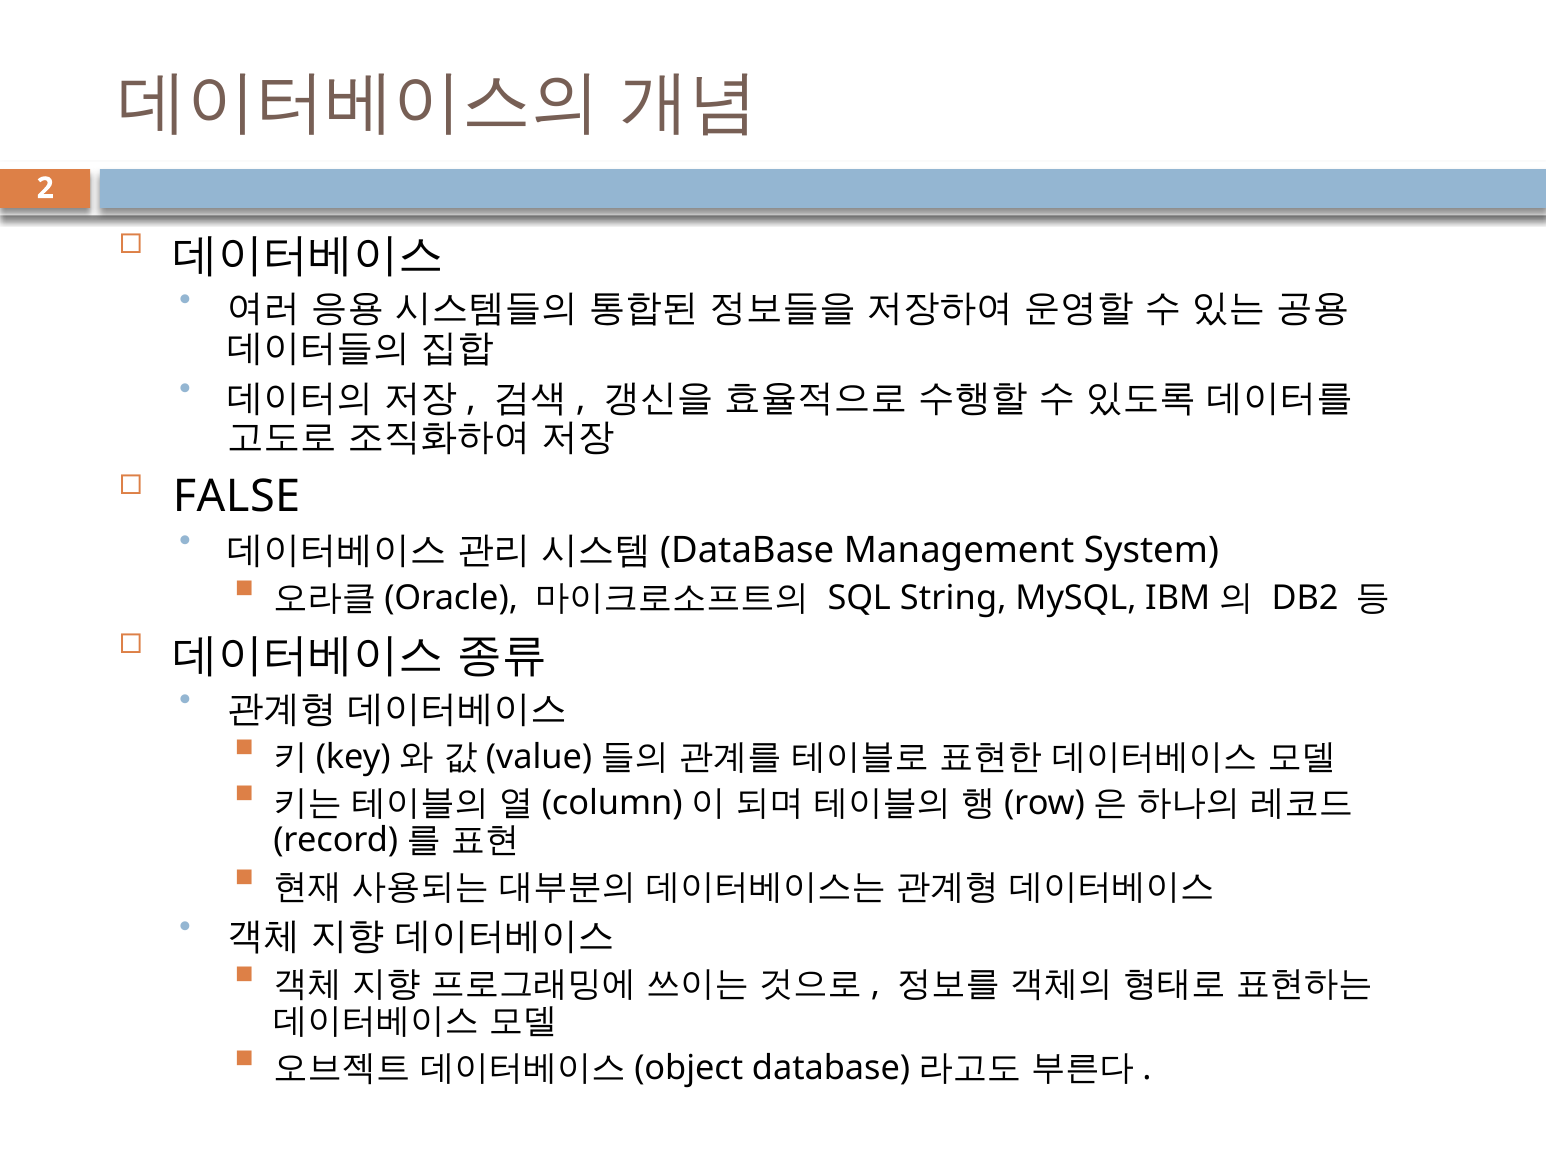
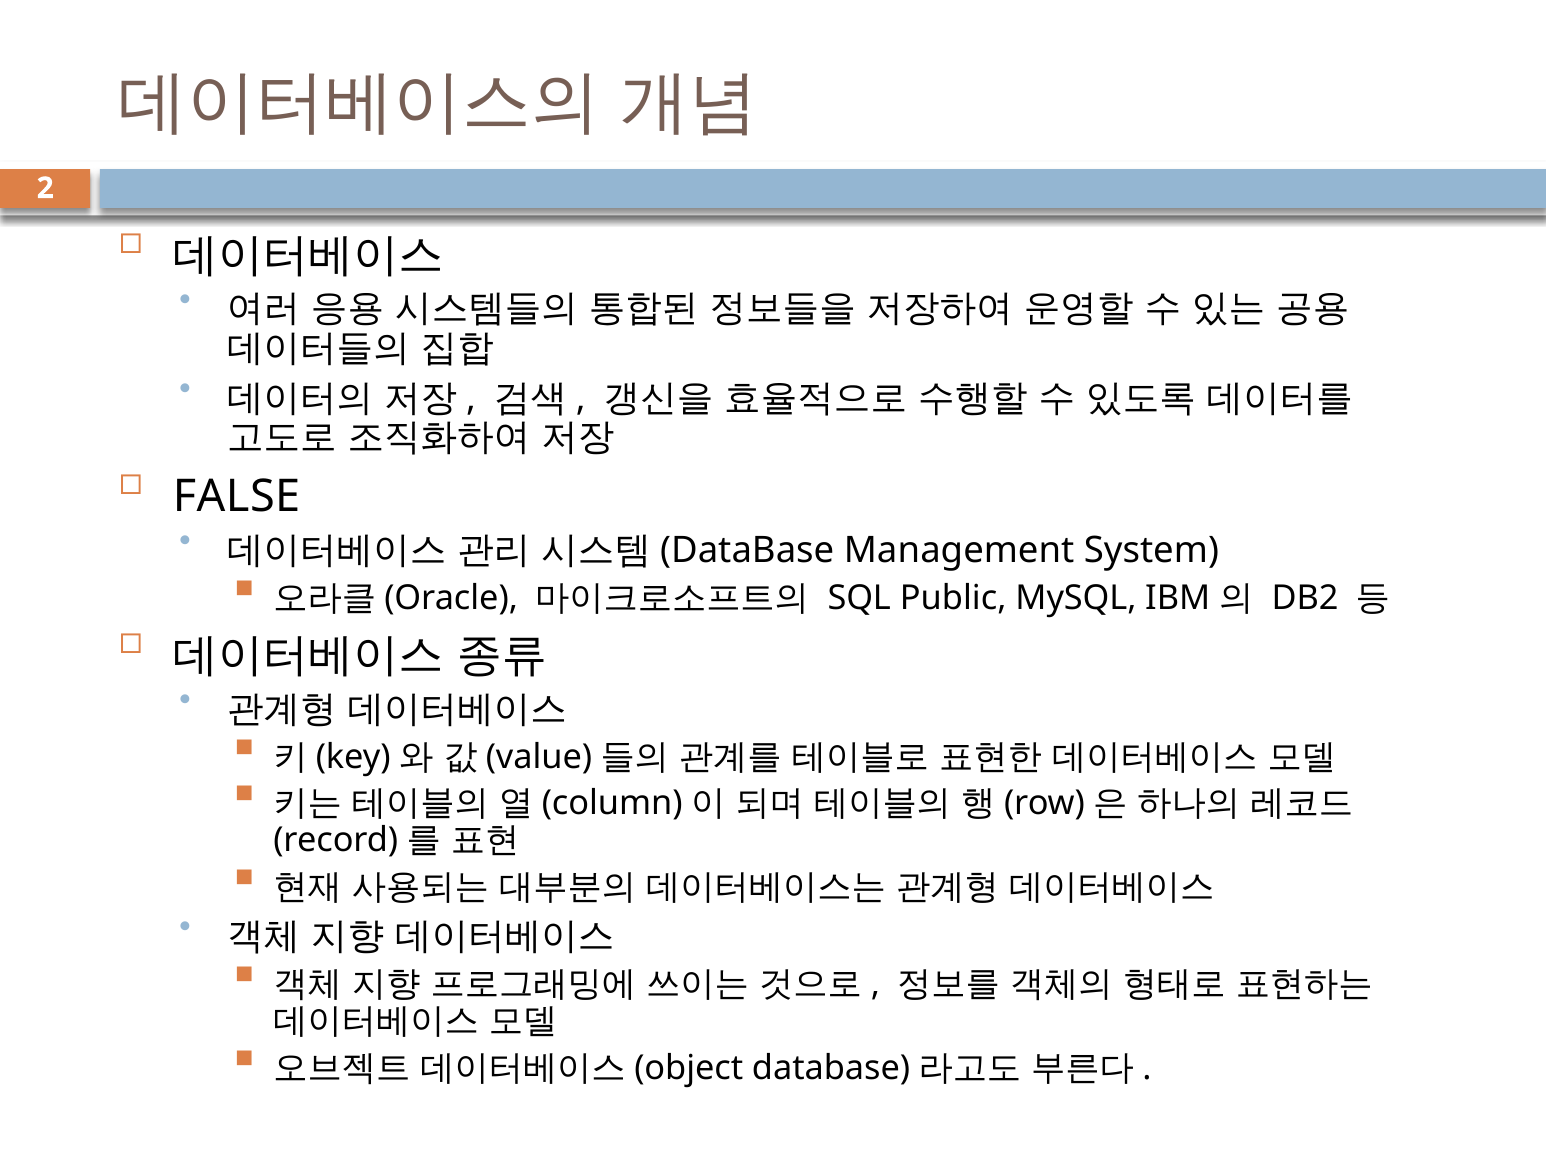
String: String -> Public (953, 598)
